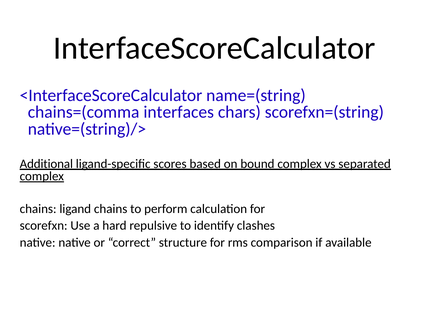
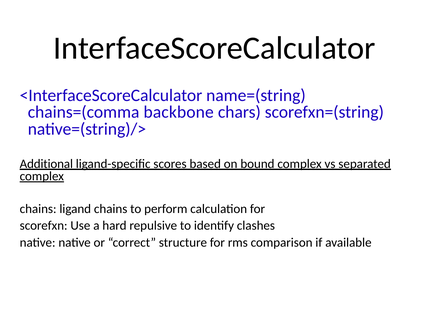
interfaces: interfaces -> backbone (179, 112)
